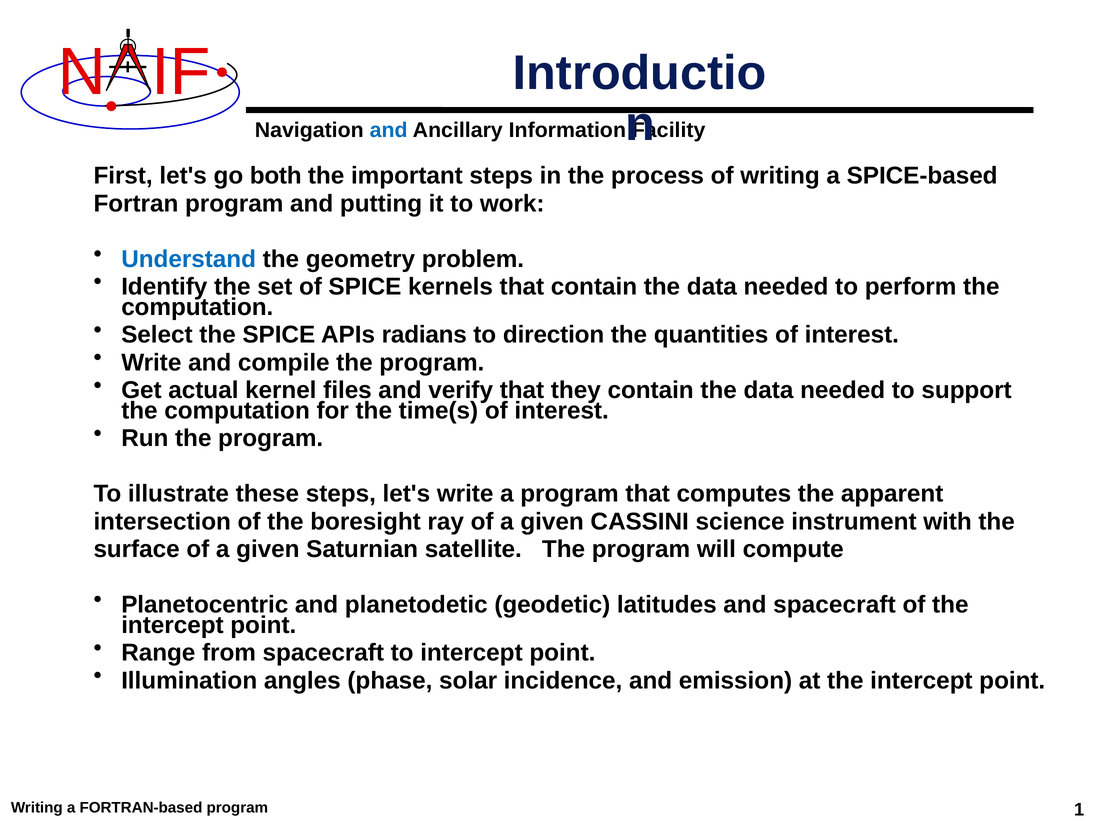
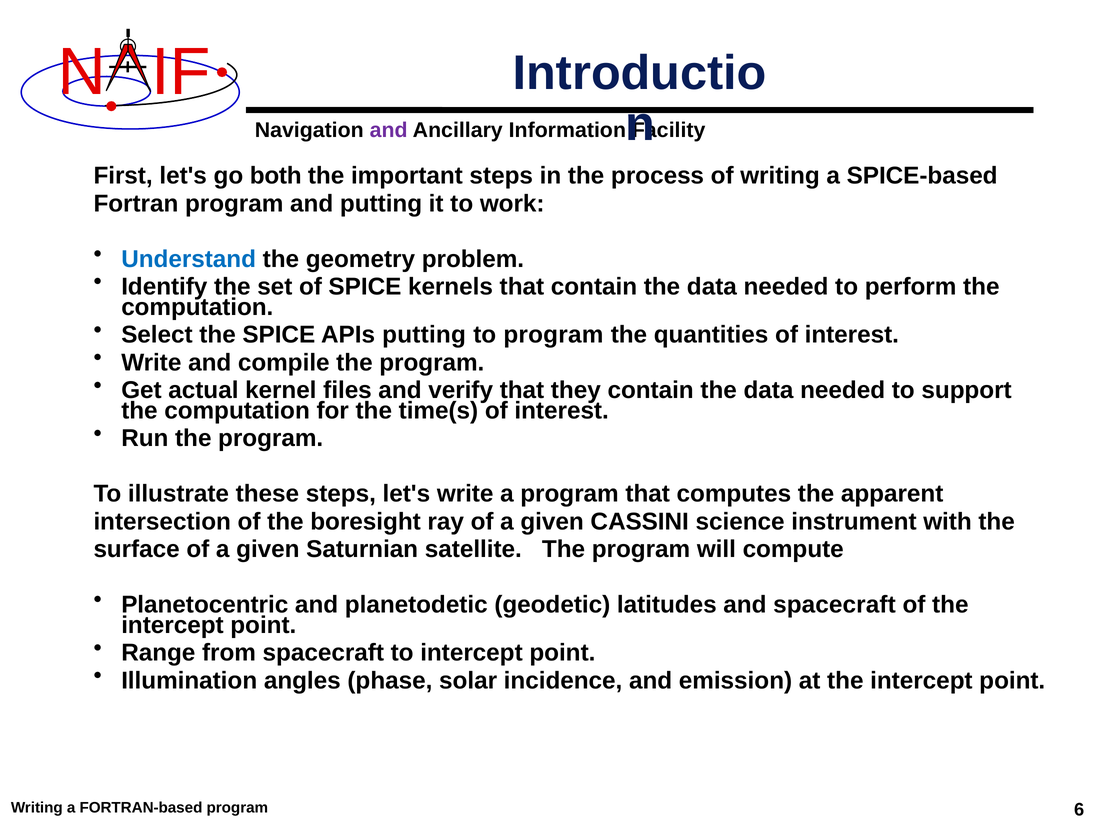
and colour: blue -> purple (389, 130)
APIs radians: radians -> putting (424, 335)
to direction: direction -> program (553, 335)
1: 1 -> 6 (1079, 810)
